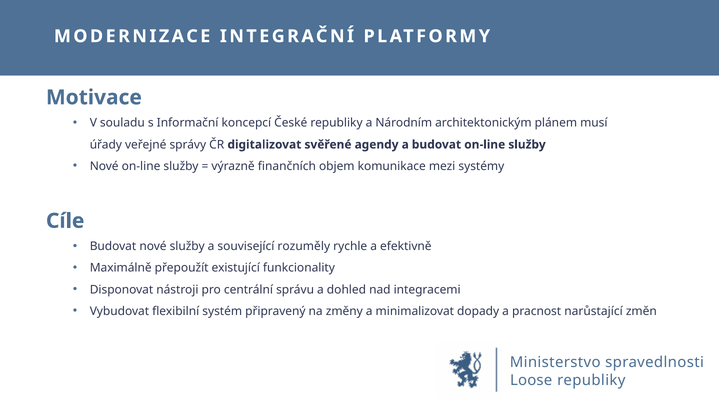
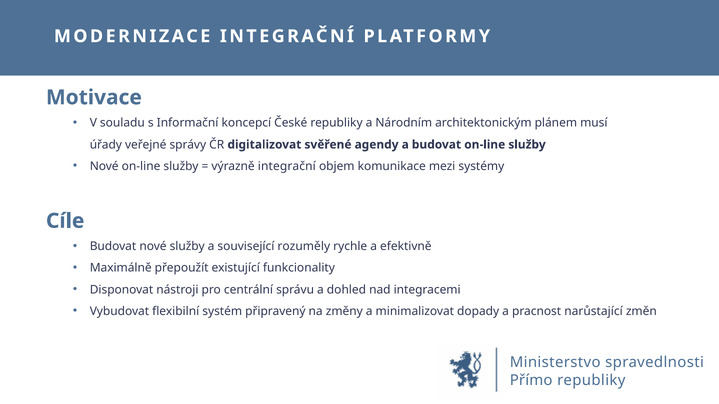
výrazně finančních: finančních -> integrační (287, 166)
Loose: Loose -> Přímo (531, 381)
